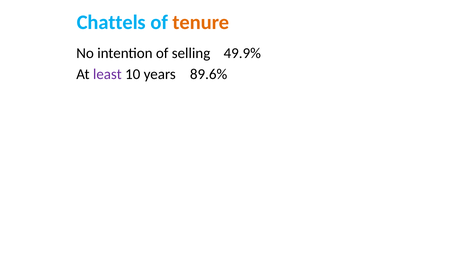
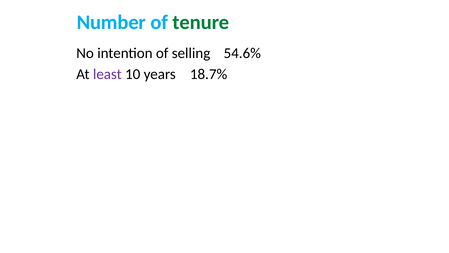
Chattels: Chattels -> Number (111, 22)
tenure colour: orange -> green (201, 22)
49.9%: 49.9% -> 54.6% (242, 53)
89.6%: 89.6% -> 18.7% (209, 74)
